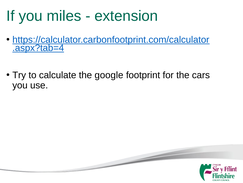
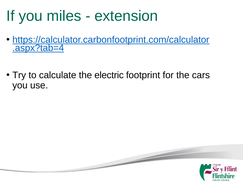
google: google -> electric (109, 75)
